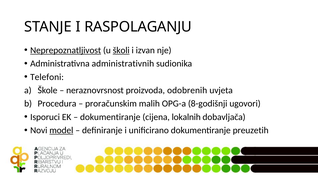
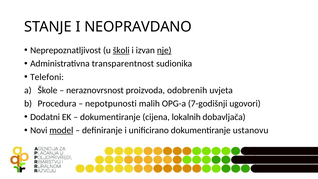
RASPOLAGANJU: RASPOLAGANJU -> NEOPRAVDANO (138, 27)
Neprepoznatljivost underline: present -> none (66, 50)
nje underline: none -> present (164, 50)
administrativnih: administrativnih -> transparentnost (123, 64)
proračunskim: proračunskim -> nepotpunosti (111, 104)
8-godišnji: 8-godišnji -> 7-godišnji (208, 104)
Isporuci: Isporuci -> Dodatni (45, 117)
preuzetih: preuzetih -> ustanovu (251, 130)
